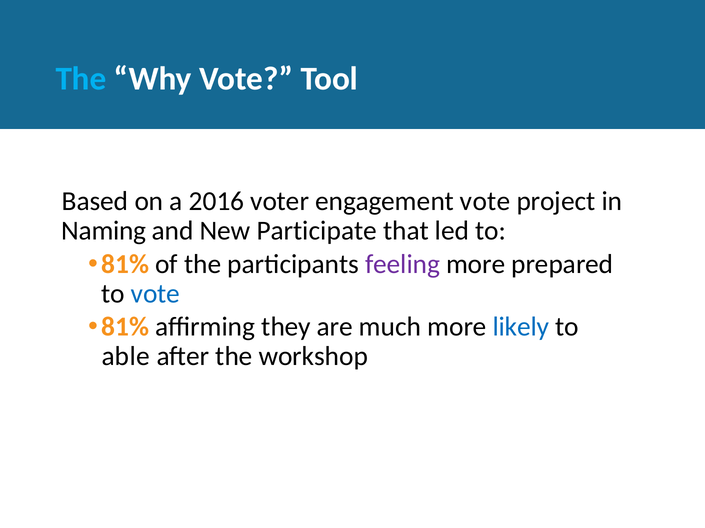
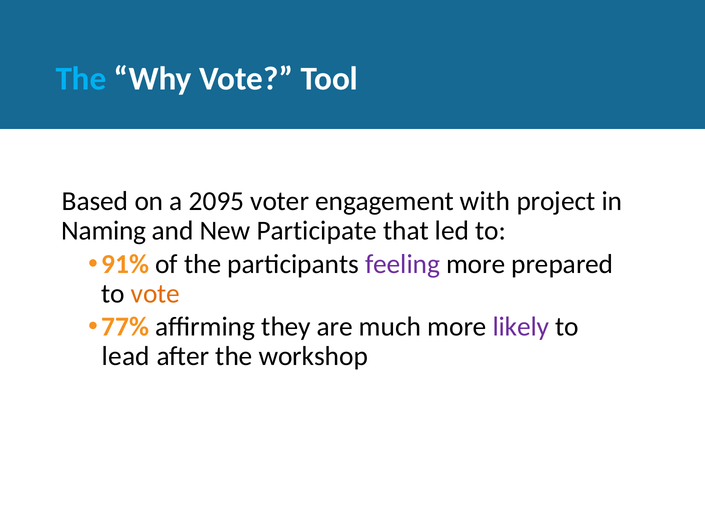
2016: 2016 -> 2095 (217, 202)
engagement vote: vote -> with (485, 202)
81%: 81% -> 91% (125, 264)
vote colour: blue -> orange (155, 294)
81%: 81% -> 77% (125, 327)
likely colour: blue -> purple (521, 327)
able: able -> lead (126, 357)
